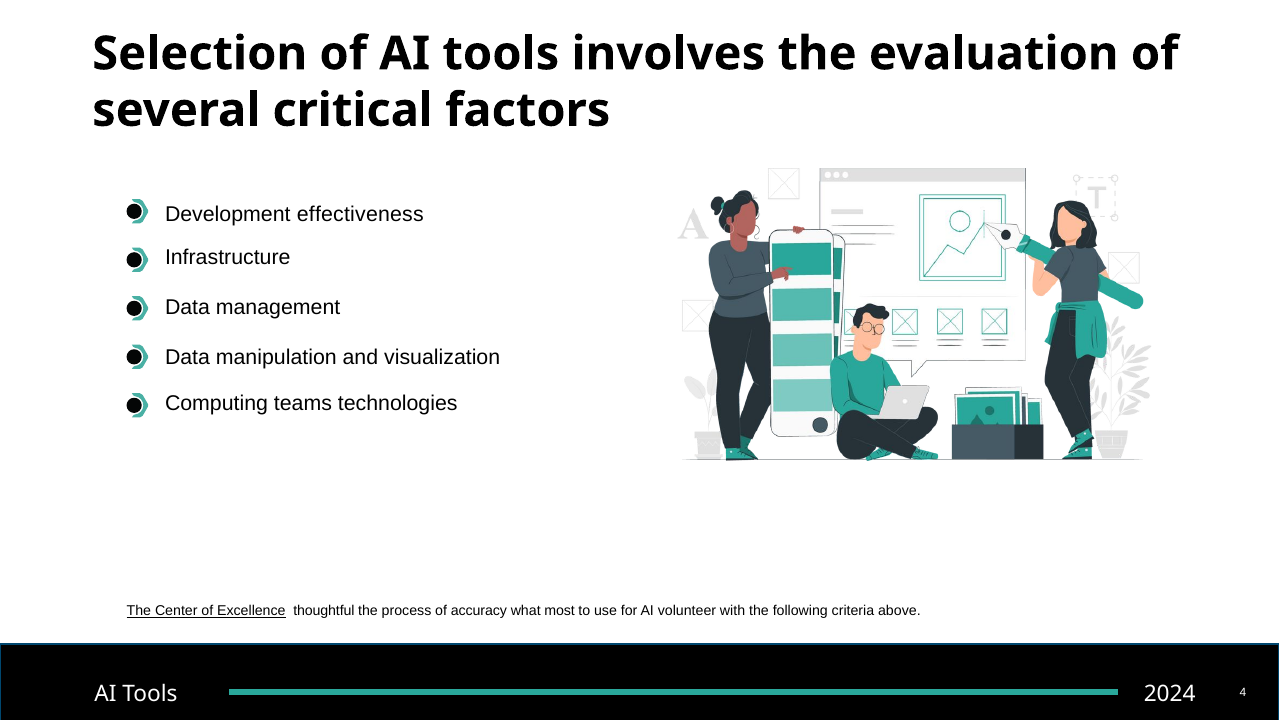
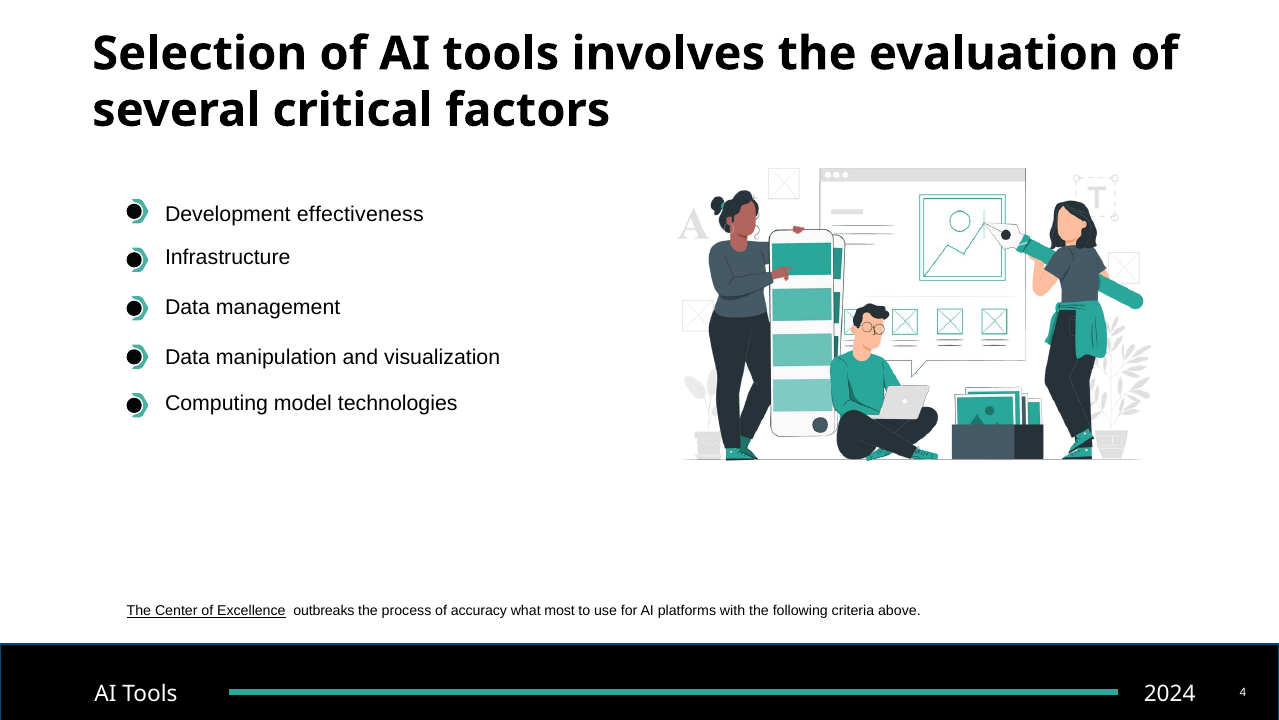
teams: teams -> model (303, 403)
thoughtful: thoughtful -> outbreaks (324, 610)
volunteer: volunteer -> platforms (687, 610)
